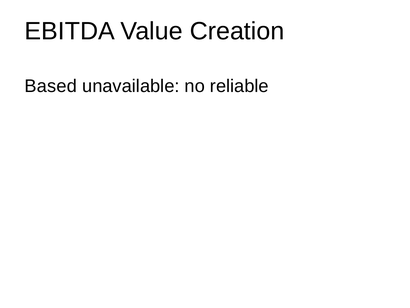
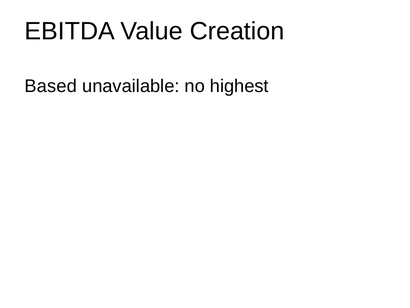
reliable: reliable -> highest (239, 86)
